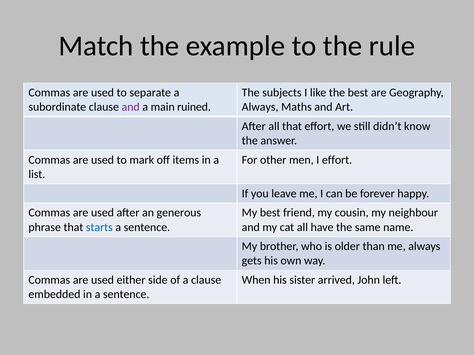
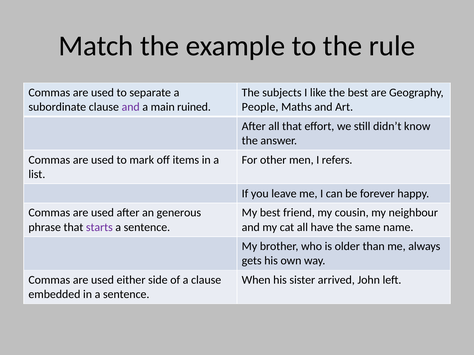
Always: Always -> People (260, 107)
I effort: effort -> refers (337, 160)
starts colour: blue -> purple (99, 227)
